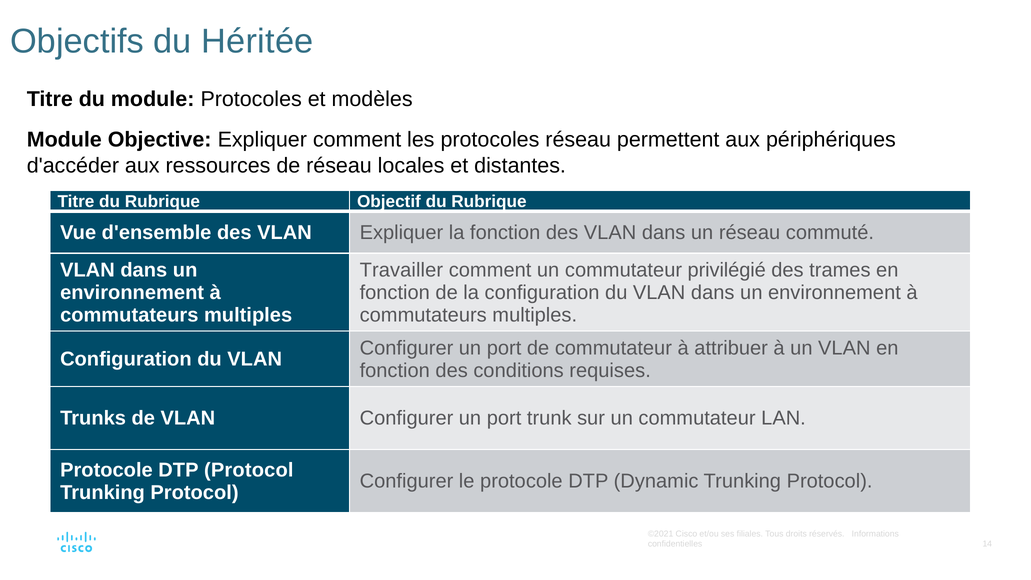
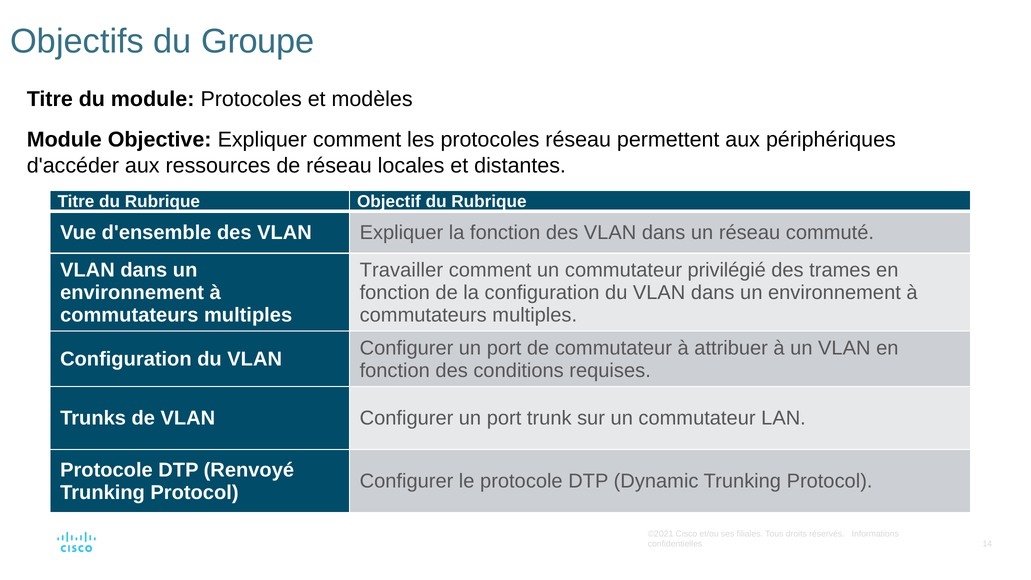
Héritée: Héritée -> Groupe (258, 42)
DTP Protocol: Protocol -> Renvoyé (249, 470)
